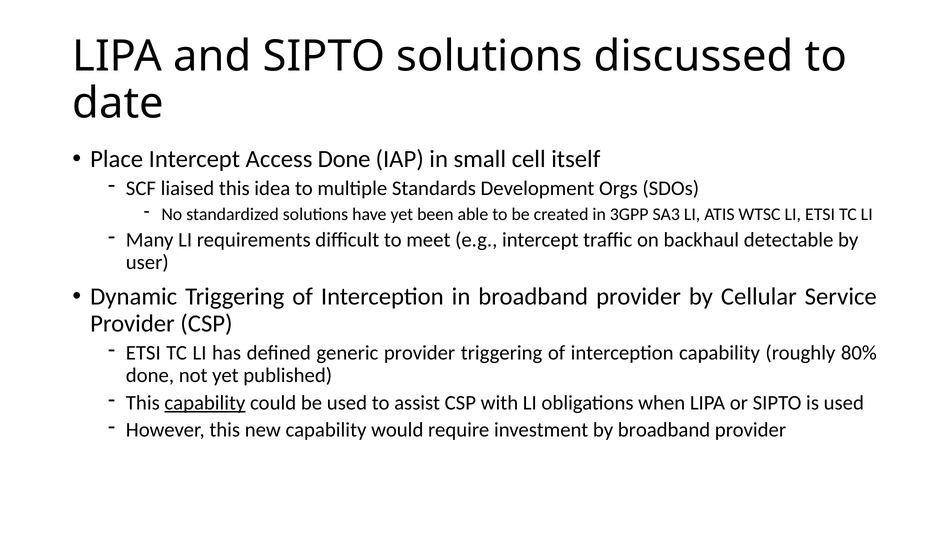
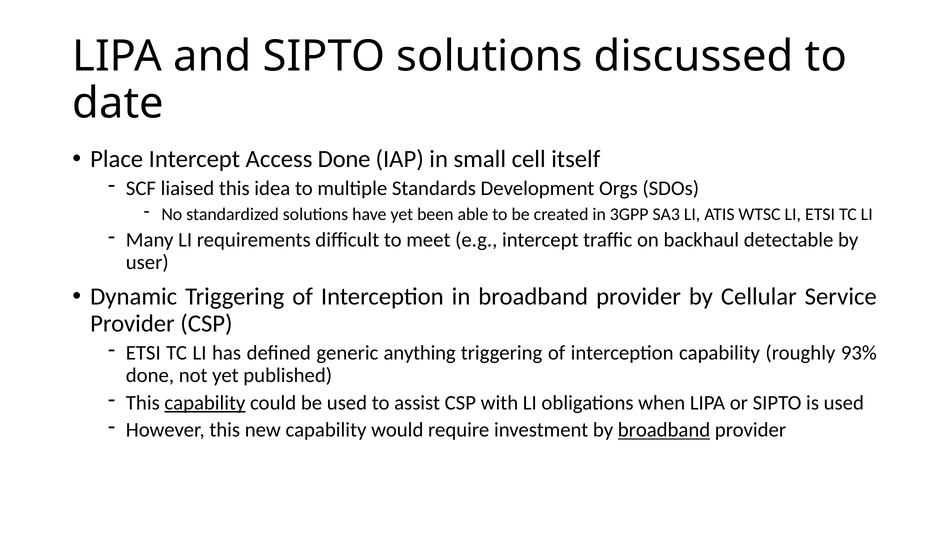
generic provider: provider -> anything (420, 353)
80%: 80% -> 93% (859, 353)
broadband underline: none -> present (664, 430)
